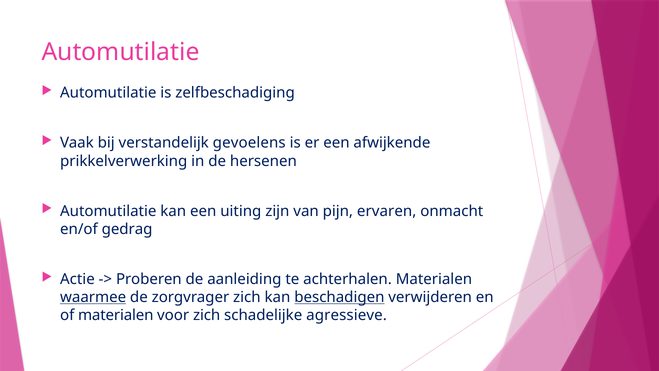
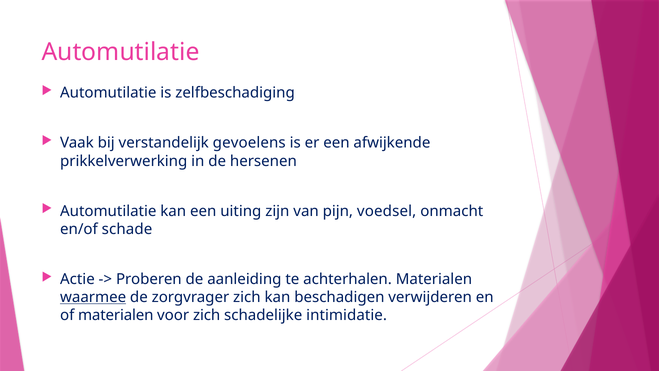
ervaren: ervaren -> voedsel (387, 211)
gedrag: gedrag -> schade (127, 229)
beschadigen underline: present -> none (339, 297)
agressieve: agressieve -> intimidatie (347, 315)
